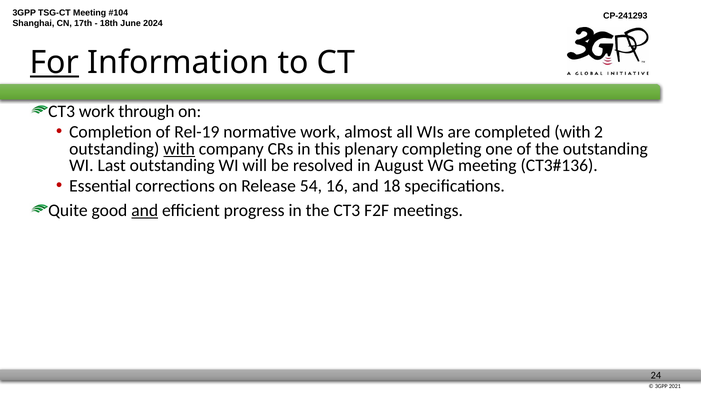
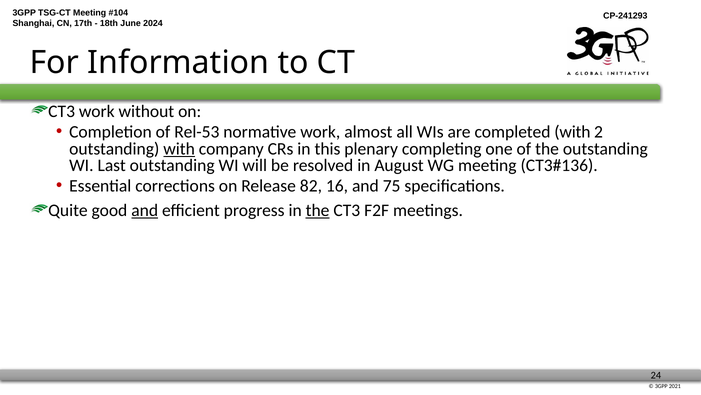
For underline: present -> none (54, 63)
through: through -> without (146, 111)
Rel-19: Rel-19 -> Rel-53 (197, 132)
54: 54 -> 82 (311, 186)
18: 18 -> 75 (392, 186)
the underline: none -> present (318, 210)
